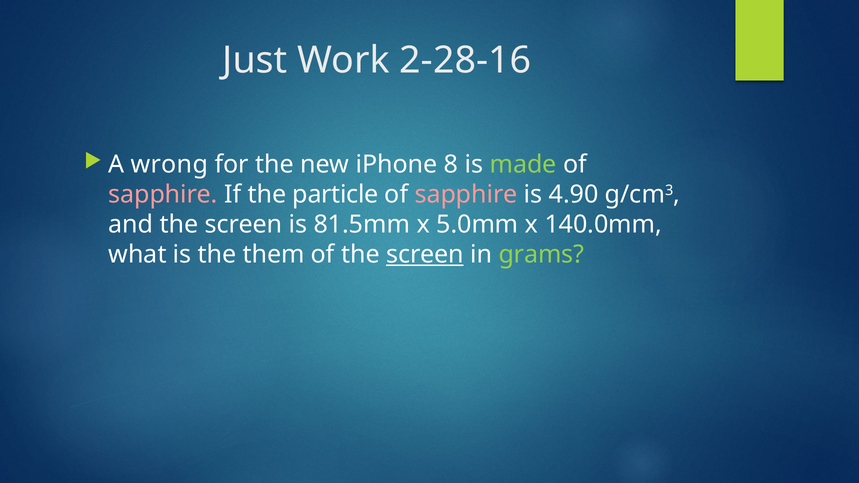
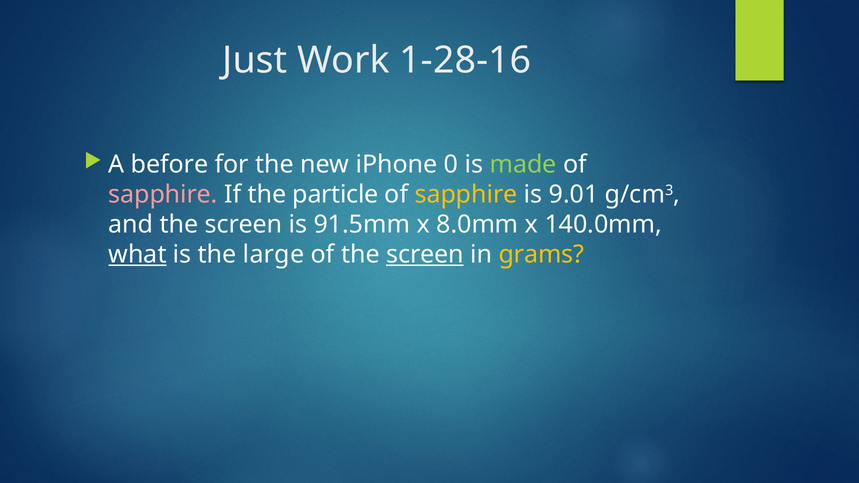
2-28-16: 2-28-16 -> 1-28-16 (465, 60)
wrong: wrong -> before (170, 165)
8: 8 -> 0 (451, 165)
sapphire colour: pink -> yellow (466, 195)
4.90: 4.90 -> 9.01 (574, 195)
81.5mm: 81.5mm -> 91.5mm (362, 225)
5.0mm: 5.0mm -> 8.0mm (477, 225)
what underline: none -> present (137, 255)
them: them -> large (274, 255)
grams colour: light green -> yellow (541, 255)
